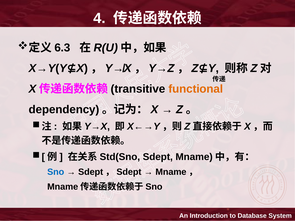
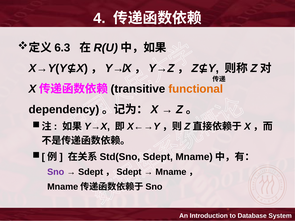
Sno colour: blue -> purple (56, 172)
